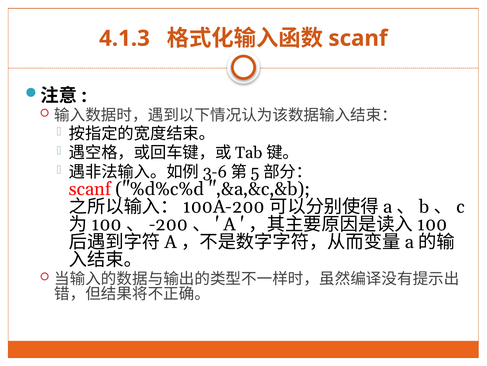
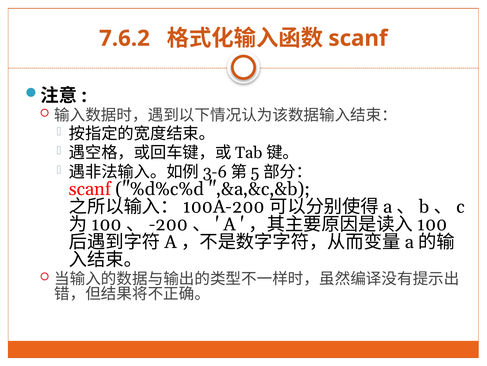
4.1.3: 4.1.3 -> 7.6.2 (124, 38)
